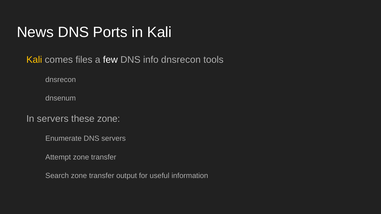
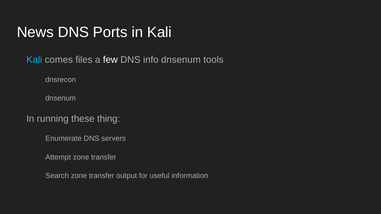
Kali colour: yellow -> light blue (34, 60)
info dnsrecon: dnsrecon -> dnsenum (181, 60)
In servers: servers -> running (53, 119)
these zone: zone -> thing (109, 119)
